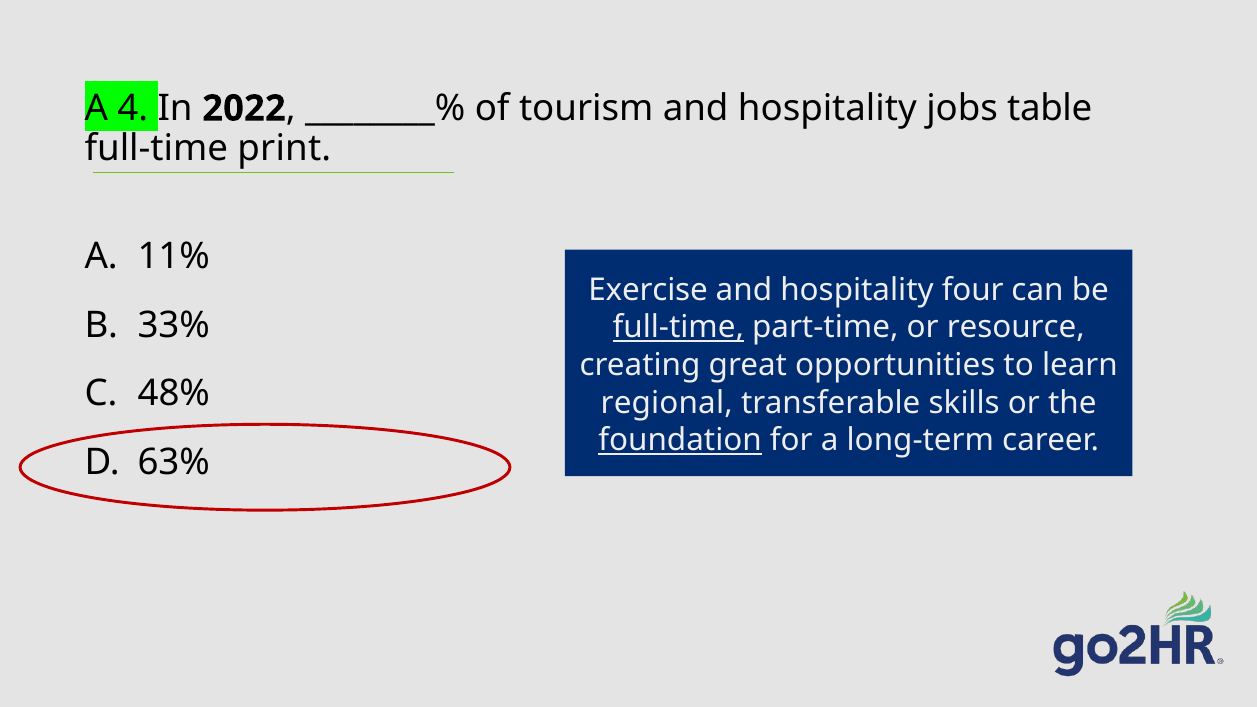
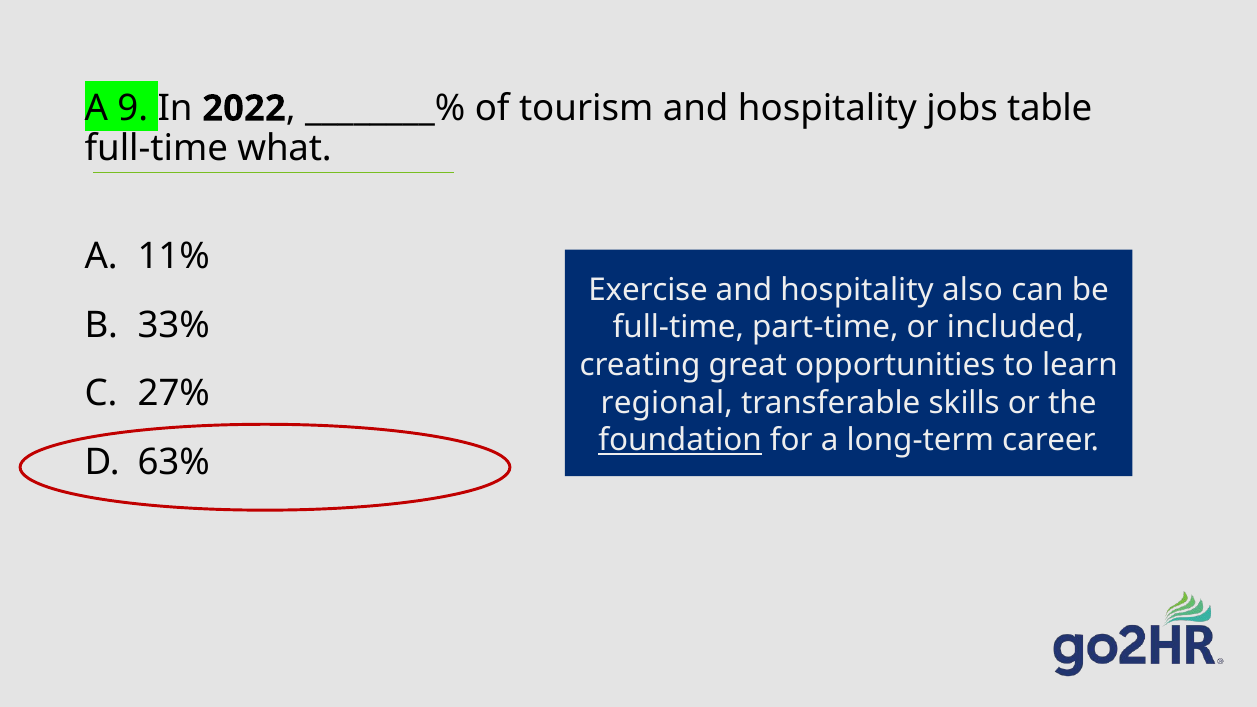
4: 4 -> 9 (133, 108)
print: print -> what (285, 148)
four: four -> also (972, 290)
full-time underline: present -> none (678, 327)
resource: resource -> included (1016, 327)
48%: 48% -> 27% (174, 394)
